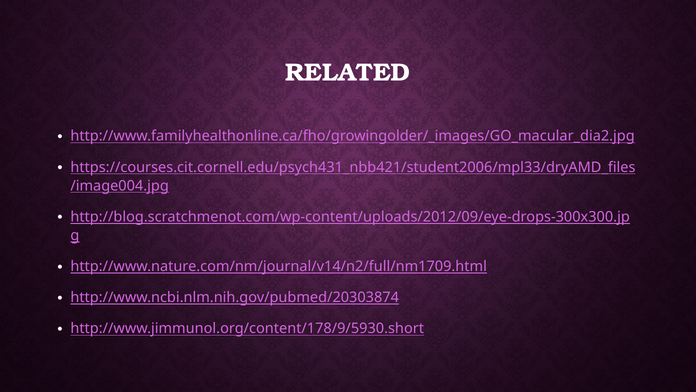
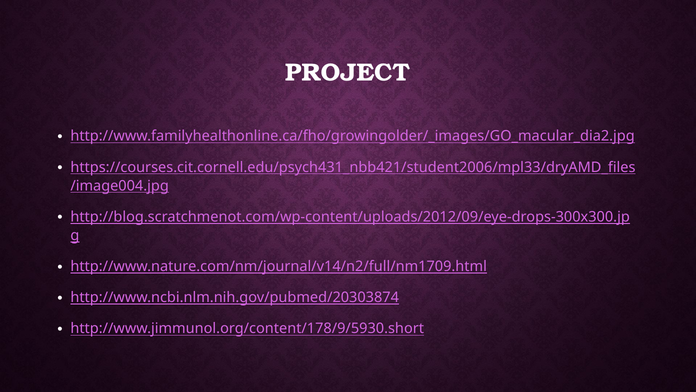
RELATED: RELATED -> PROJECT (348, 72)
